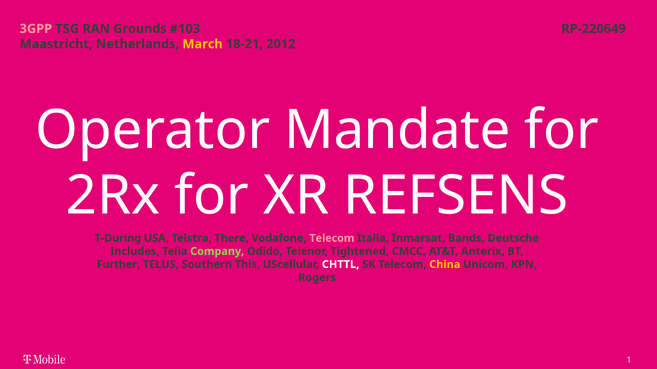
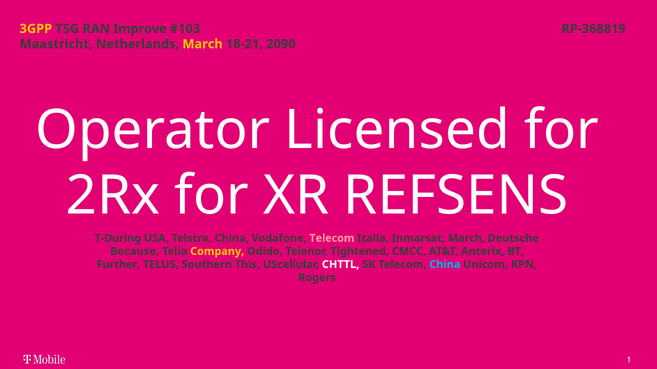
3GPP colour: pink -> yellow (36, 29)
Grounds: Grounds -> Improve (140, 29)
RP-220649: RP-220649 -> RP-368819 (593, 29)
2012: 2012 -> 2090 (281, 44)
Mandate: Mandate -> Licensed (397, 130)
Telstra There: There -> China (232, 239)
Inmarsat Bands: Bands -> March (466, 239)
Includes: Includes -> Because (135, 252)
Company colour: light green -> yellow (217, 252)
China colour: yellow -> light blue (445, 265)
